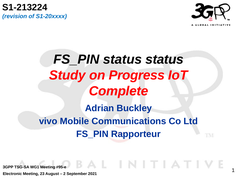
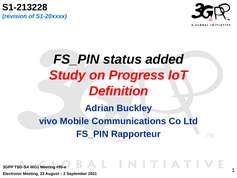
S1-213224: S1-213224 -> S1-213228 (25, 7)
status status: status -> added (165, 59)
Complete: Complete -> Definition (119, 91)
